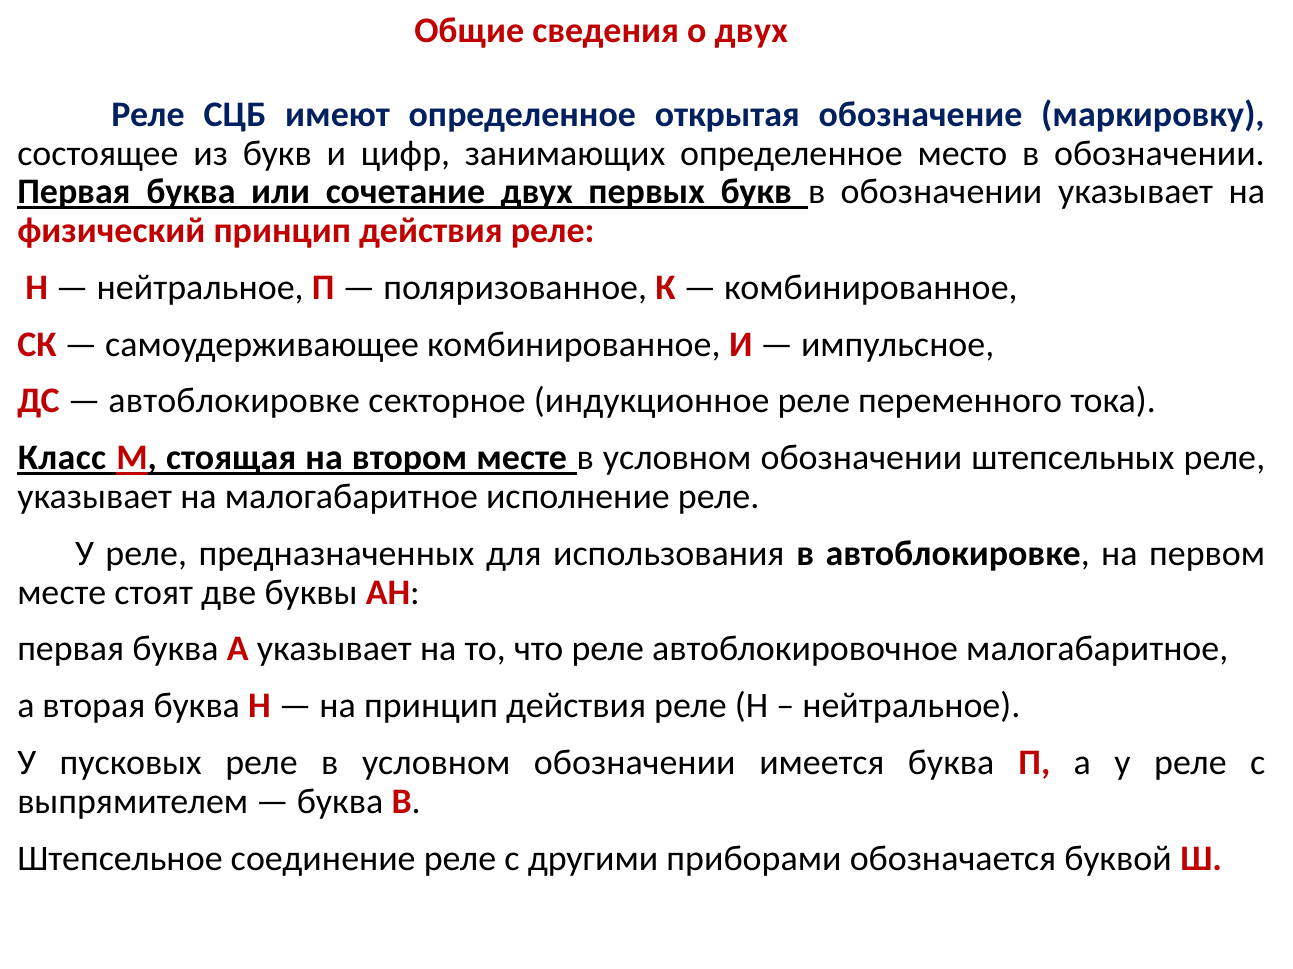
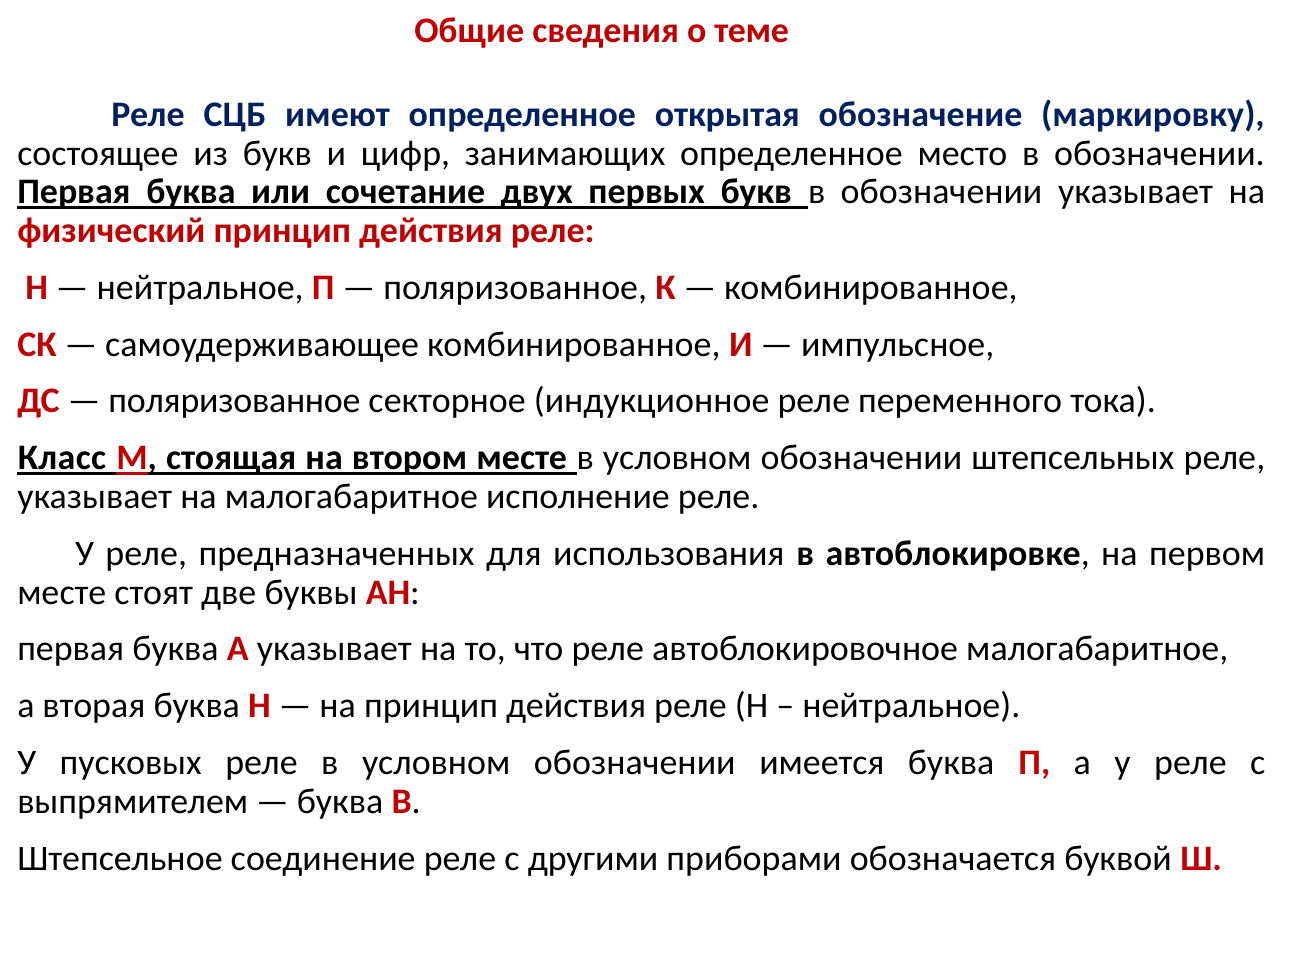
о двух: двух -> теме (752, 31)
автоблокировке: автоблокировке -> поляризованное (234, 401)
